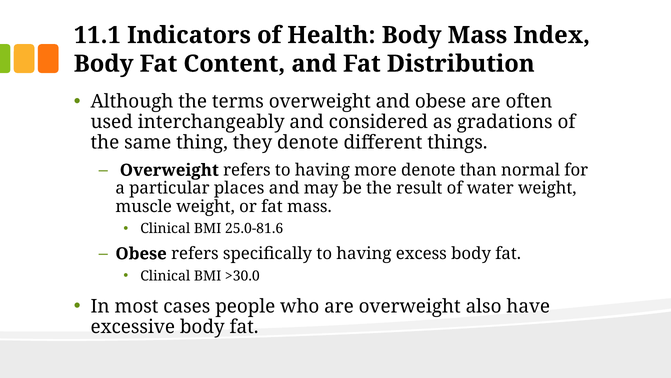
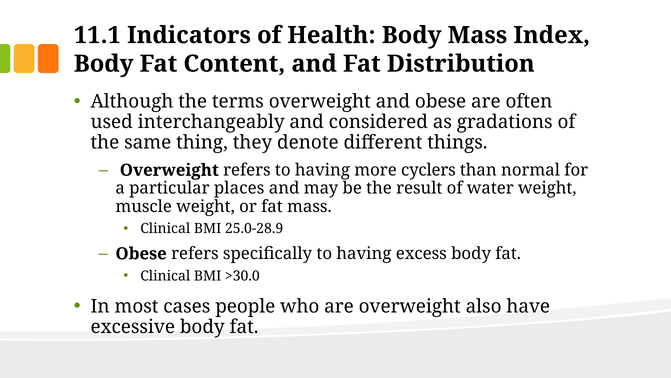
more denote: denote -> cyclers (428, 170)
25.0-81.6: 25.0-81.6 -> 25.0-28.9 (254, 228)
